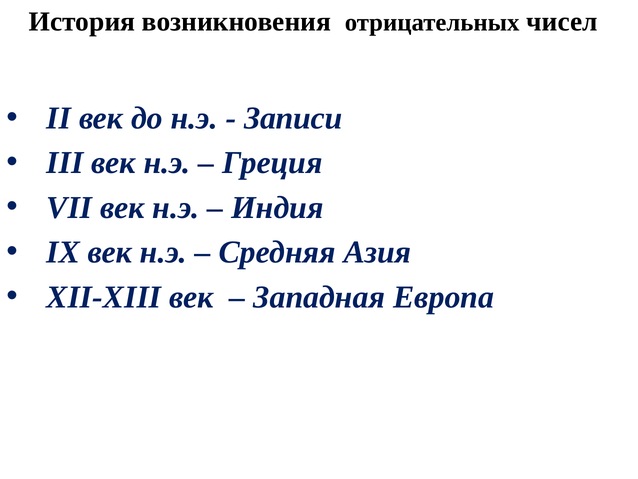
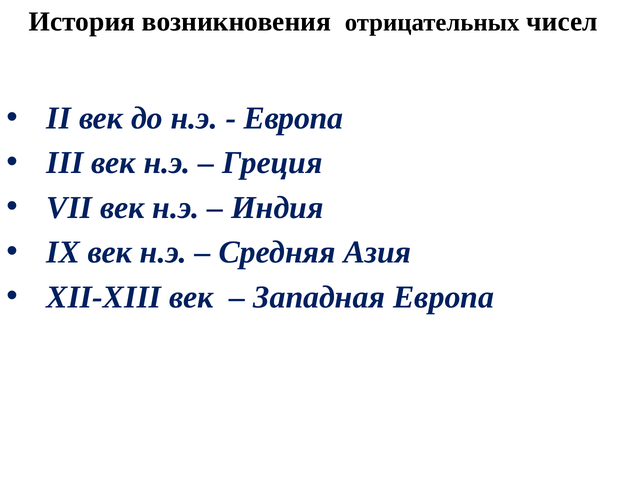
Записи: Записи -> Европа (293, 118)
